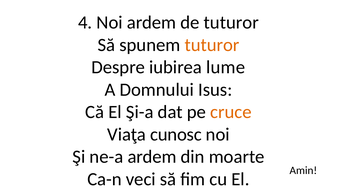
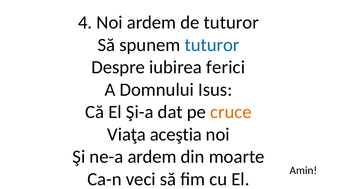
tuturor colour: orange -> blue (212, 45)
lume: lume -> ferici (226, 67)
cunosc: cunosc -> aceştia (176, 135)
